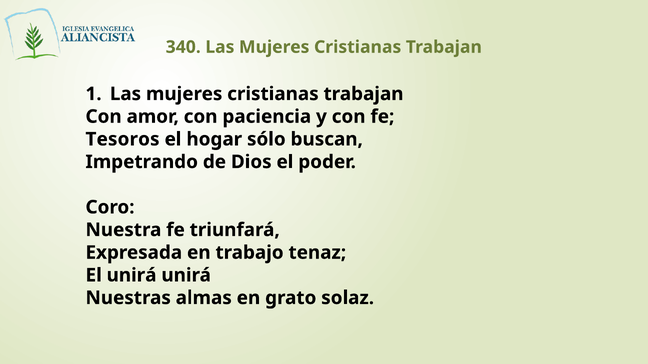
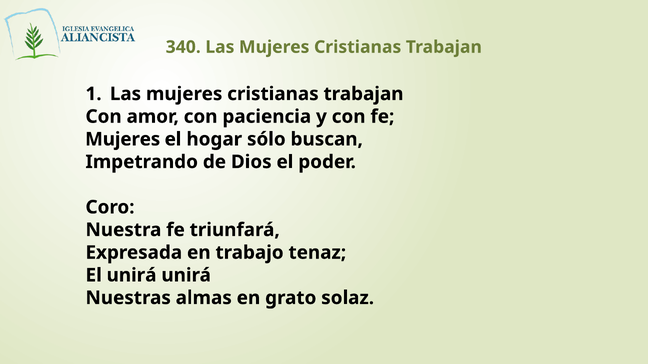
Tesoros: Tesoros -> Mujeres (123, 139)
